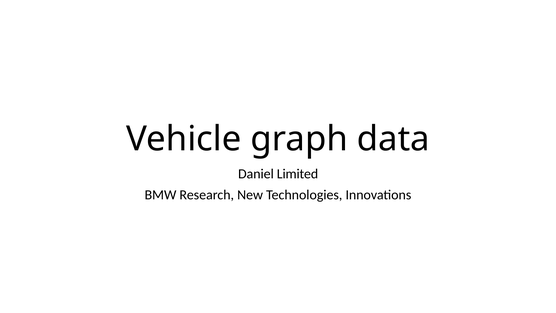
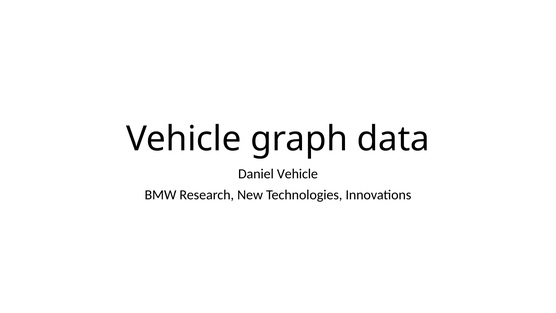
Daniel Limited: Limited -> Vehicle (297, 174)
